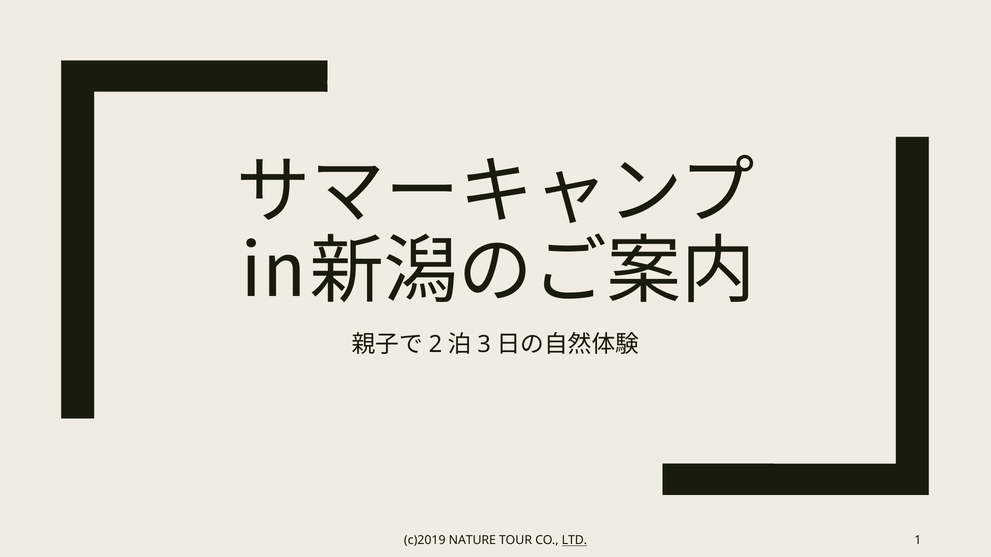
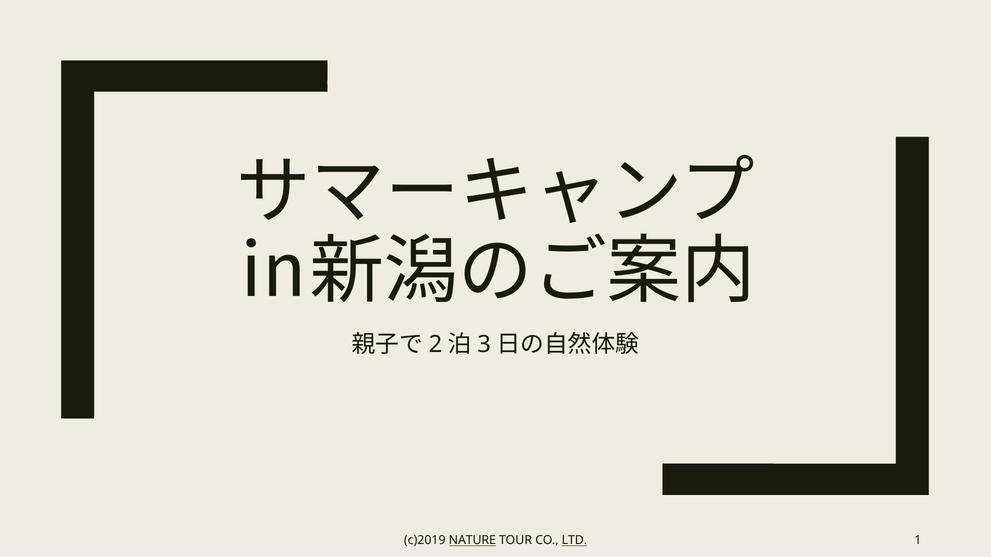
NATURE underline: none -> present (472, 541)
